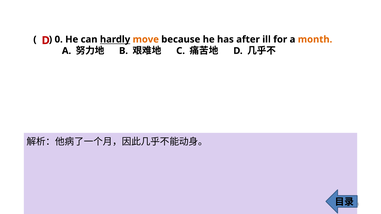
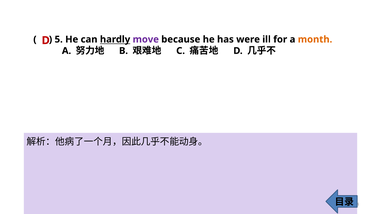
0: 0 -> 5 (59, 39)
move colour: orange -> purple (146, 39)
after: after -> were (248, 39)
